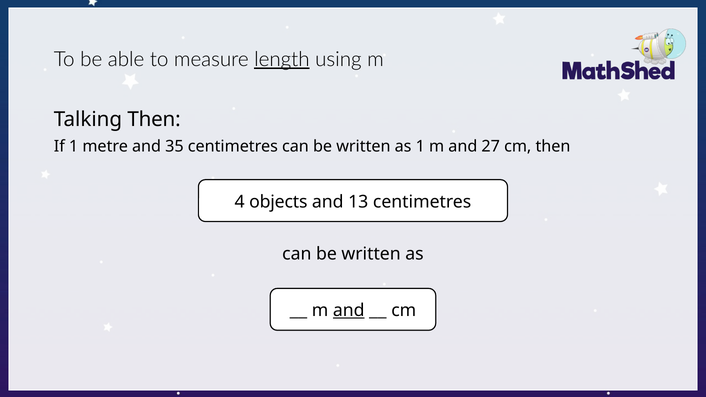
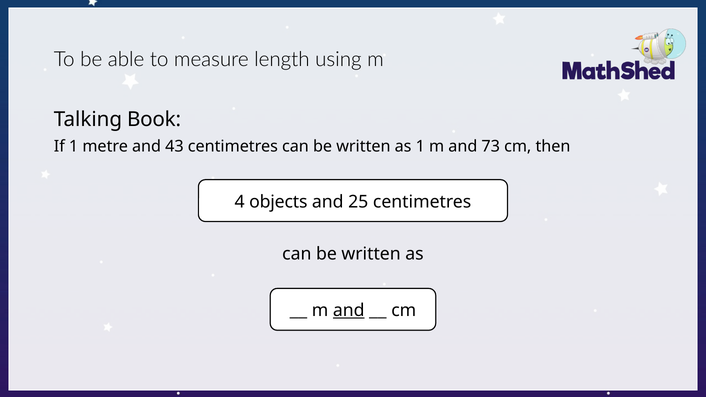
length underline: present -> none (282, 59)
Talking Then: Then -> Book (154, 119)
35: 35 -> 43 (174, 147)
27: 27 -> 73 (491, 147)
13: 13 -> 25 (358, 202)
